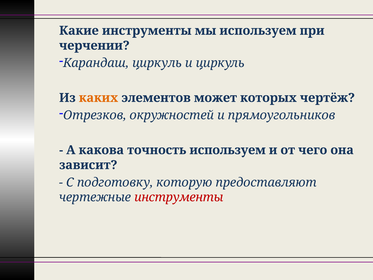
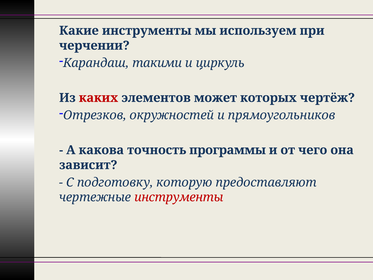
Карандаш циркуль: циркуль -> такими (157, 63)
каких colour: orange -> red (99, 98)
точность используем: используем -> программы (228, 150)
